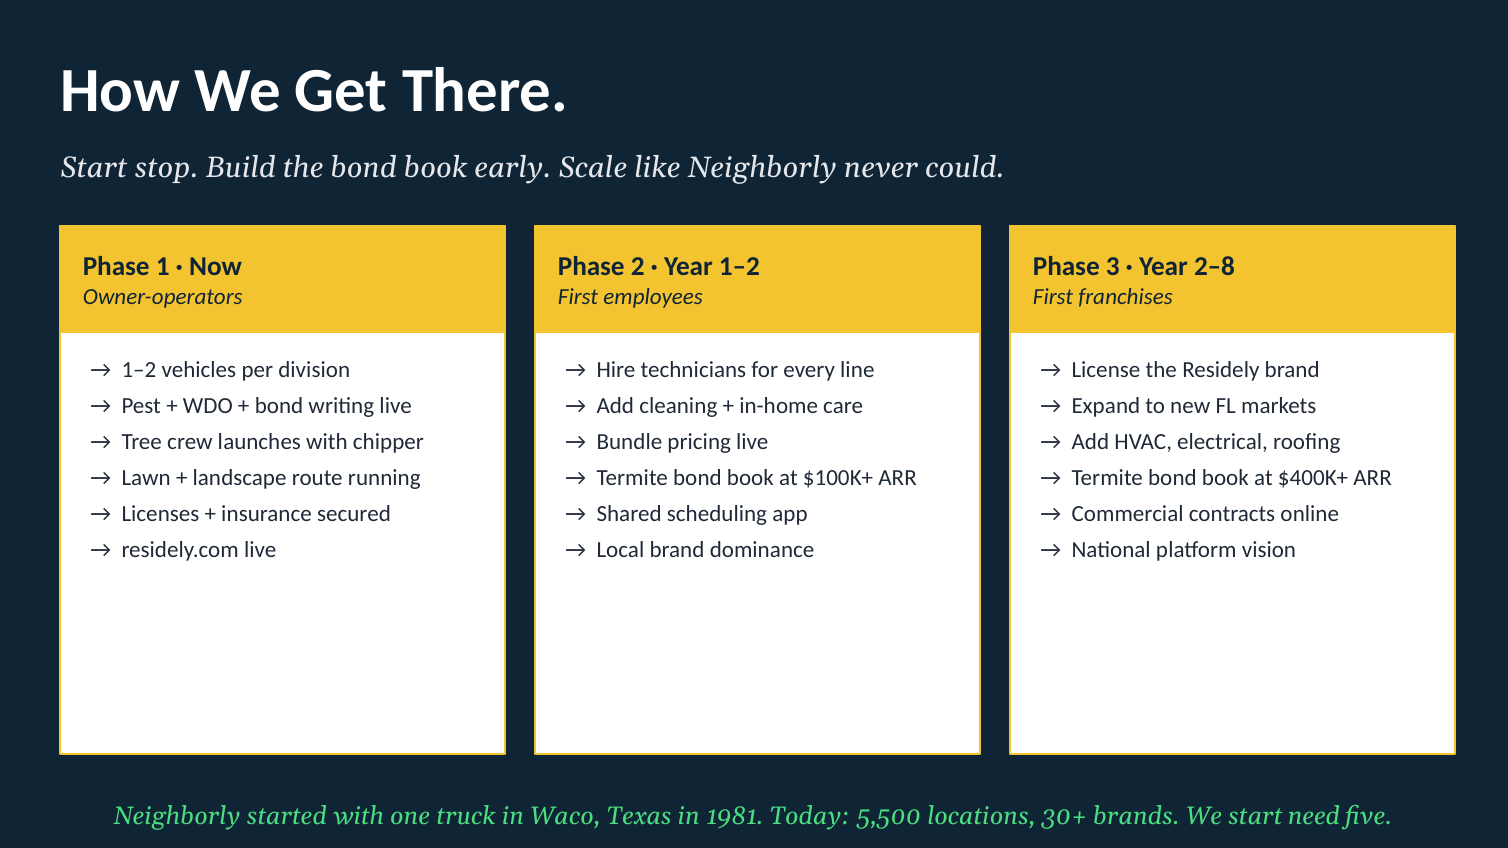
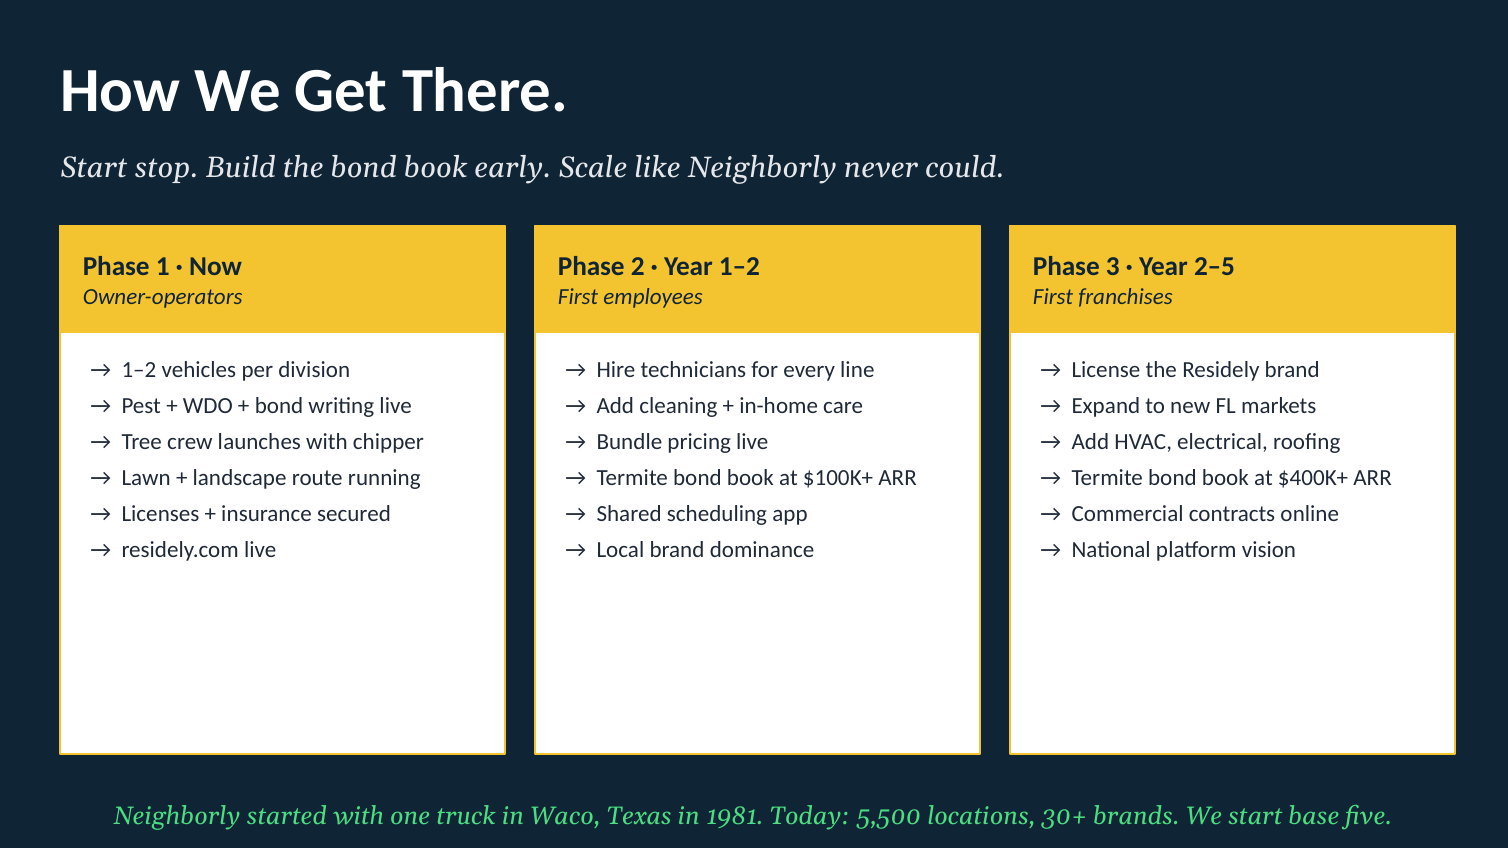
2–8: 2–8 -> 2–5 (1214, 267)
need: need -> base (1314, 816)
